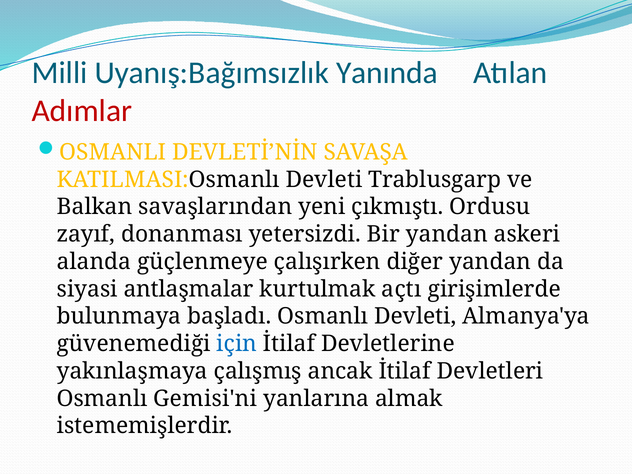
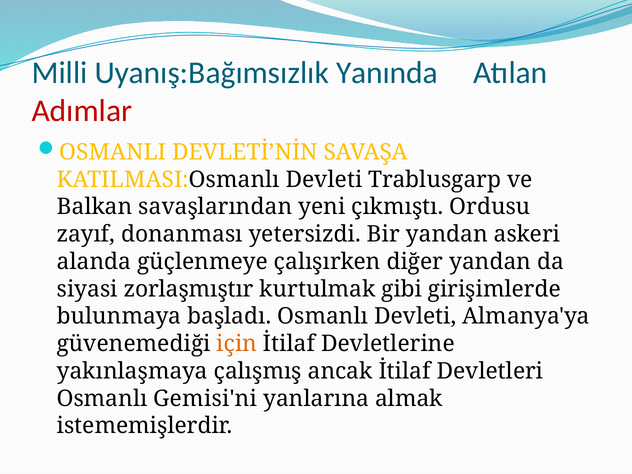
antlaşmalar: antlaşmalar -> zorlaşmıştır (189, 289)
açtı: açtı -> gibi (402, 289)
için colour: blue -> orange (237, 344)
